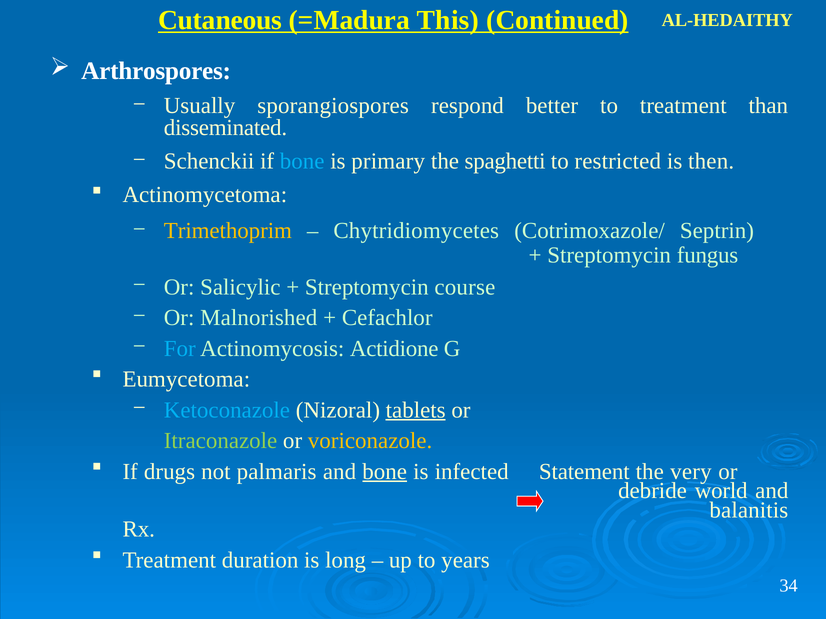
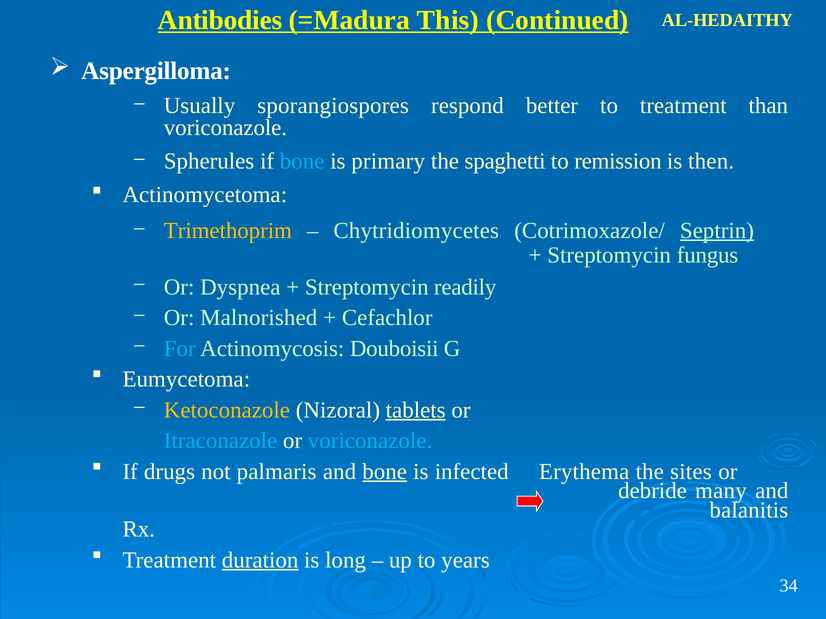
Cutaneous: Cutaneous -> Antibodies (220, 20)
Arthrospores: Arthrospores -> Aspergilloma (156, 71)
disseminated: disseminated -> voriconazole (225, 128)
Schenckii: Schenckii -> Spherules (209, 161)
restricted: restricted -> remission (618, 161)
Septrin underline: none -> present (717, 231)
Salicylic: Salicylic -> Dyspnea (240, 287)
course: course -> readily (465, 287)
Actidione: Actidione -> Douboisii (394, 349)
Ketoconazole colour: light blue -> yellow (227, 410)
Itraconazole colour: light green -> light blue (221, 441)
voriconazole colour: yellow -> light blue (370, 441)
Statement: Statement -> Erythema (584, 472)
very: very -> sites (691, 472)
world: world -> many (721, 491)
duration underline: none -> present (260, 561)
